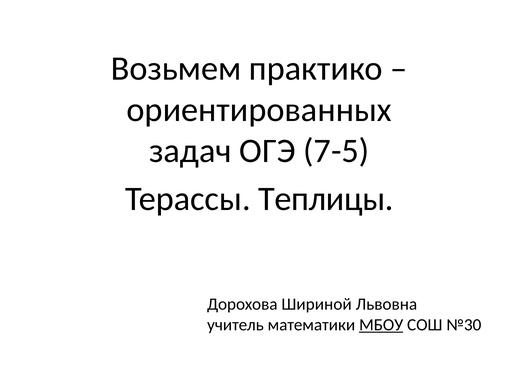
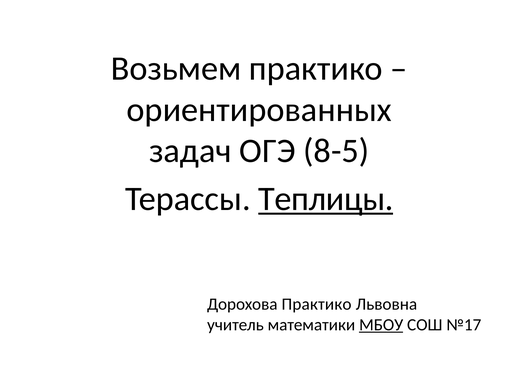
7-5: 7-5 -> 8-5 (336, 151)
Теплицы underline: none -> present (326, 199)
Дорохова Шириной: Шириной -> Практико (317, 304)
№30: №30 -> №17 (464, 325)
